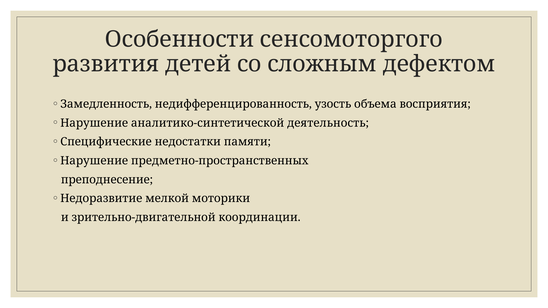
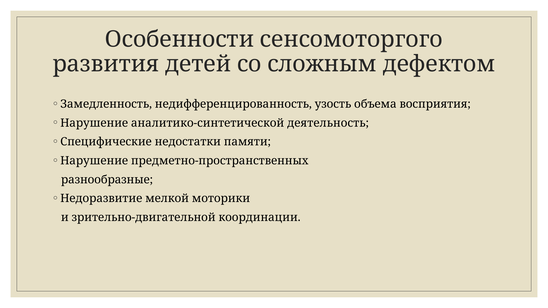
преподнесение: преподнесение -> разнообразные (107, 180)
